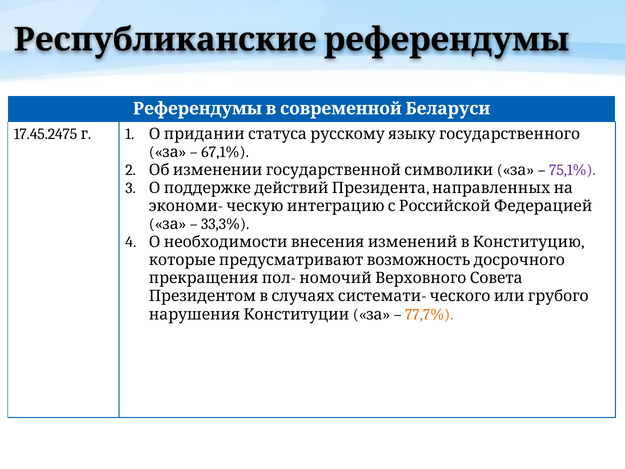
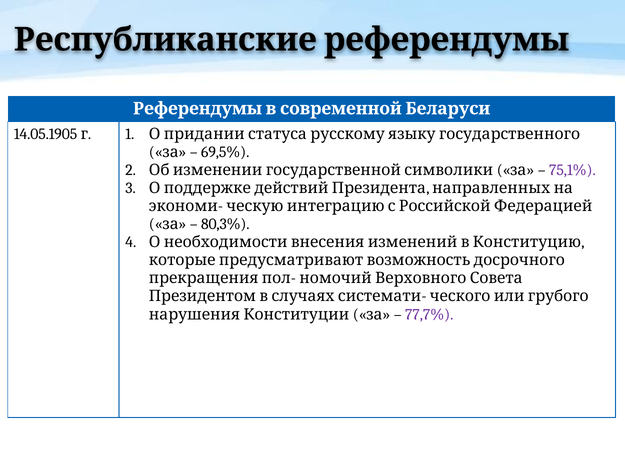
17.45.2475: 17.45.2475 -> 14.05.1905 (46, 134)
67,1%: 67,1% -> 69,5% (225, 152)
33,3%: 33,3% -> 80,3% (225, 224)
77,7% colour: orange -> purple (429, 314)
